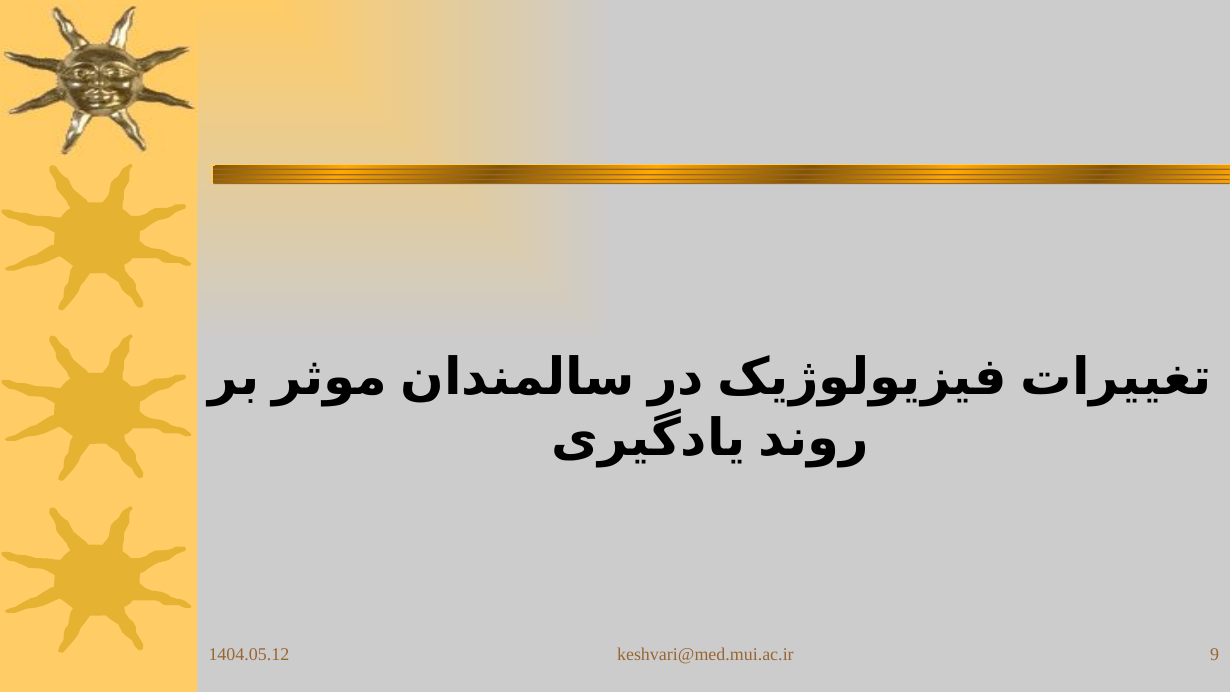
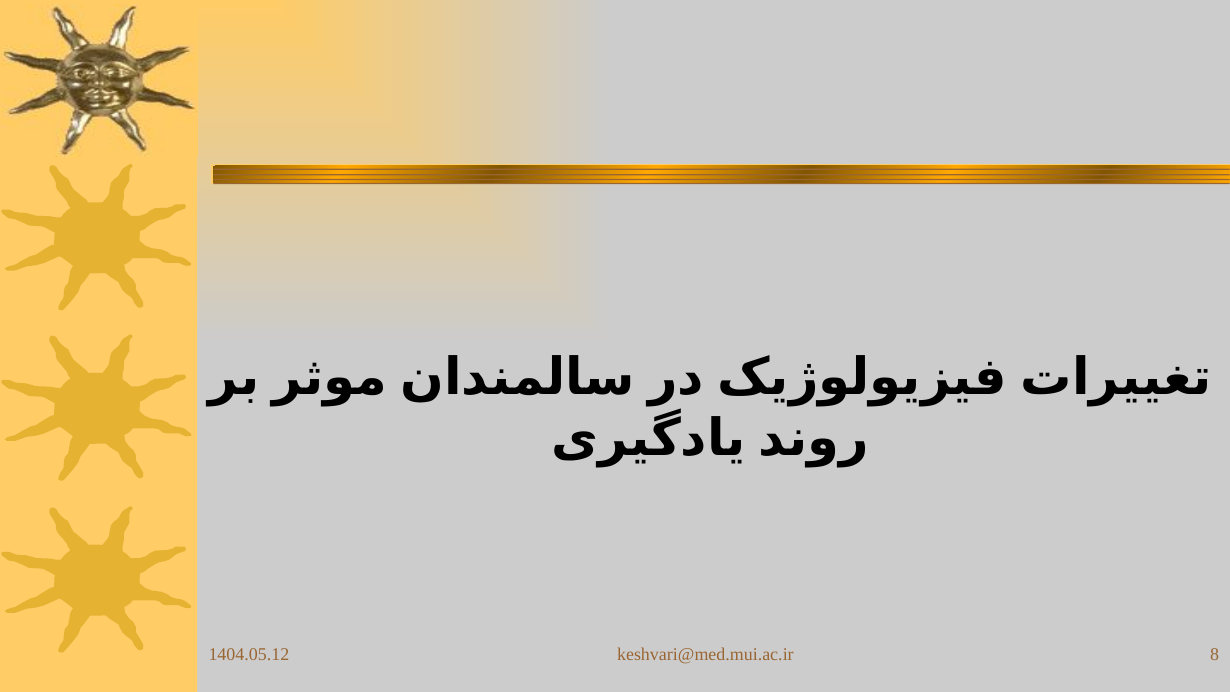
9: 9 -> 8 (1215, 655)
